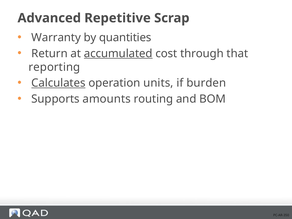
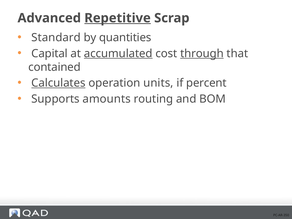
Repetitive underline: none -> present (118, 18)
Warranty: Warranty -> Standard (56, 38)
Return: Return -> Capital (50, 53)
through underline: none -> present (202, 53)
reporting: reporting -> contained (54, 67)
burden: burden -> percent (206, 83)
